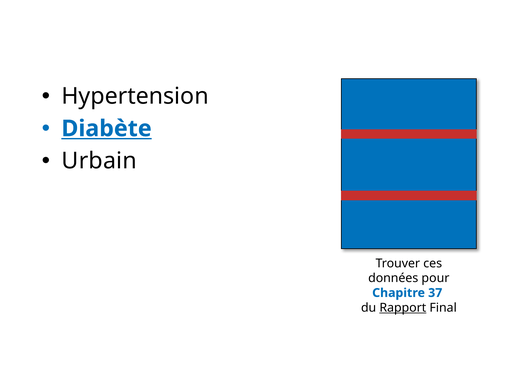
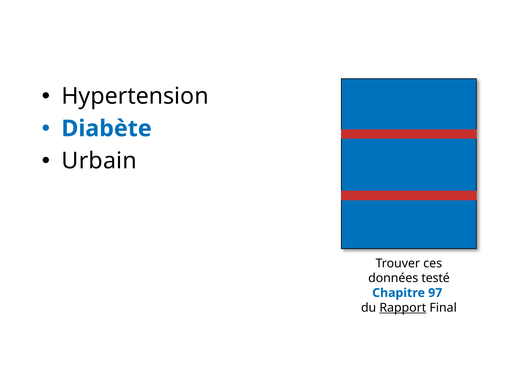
Diabète underline: present -> none (107, 129)
pour: pour -> testé (436, 278)
37: 37 -> 97 (435, 293)
